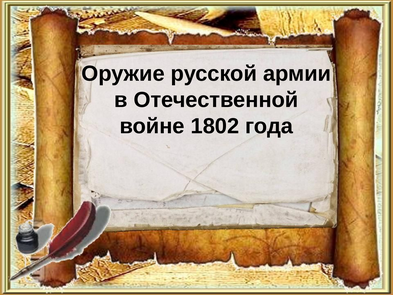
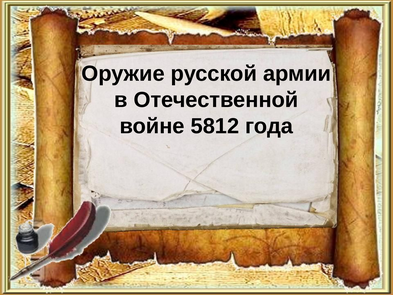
1802: 1802 -> 5812 (215, 126)
